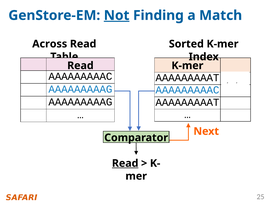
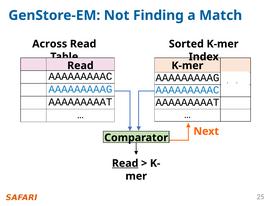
Not underline: present -> none (117, 15)
AAAAAAAAAT: AAAAAAAAAT -> AAAAAAAAAG (187, 78)
AAAAAAAAAG: AAAAAAAAAG -> AAAAAAAAAT (80, 102)
